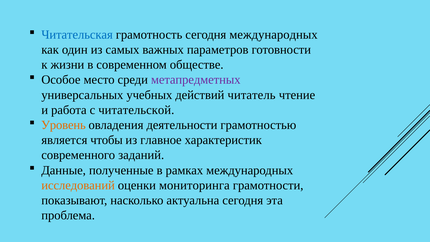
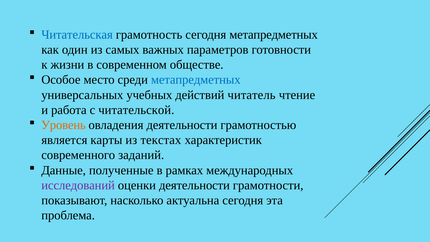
сегодня международных: международных -> метапредметных (274, 35)
метапредметных colour: purple -> blue (196, 80)
чтобы: чтобы -> карты (106, 140)
главное: главное -> текстах (161, 140)
исследований colour: orange -> purple (78, 185)
оценки мониторинга: мониторинга -> деятельности (194, 185)
